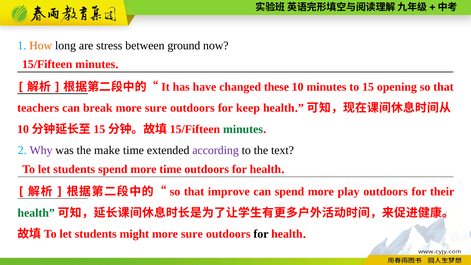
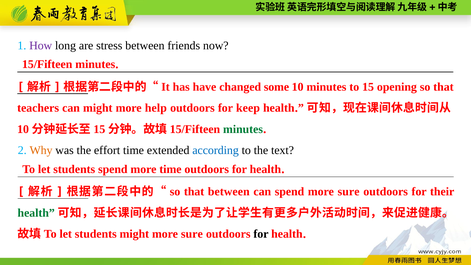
How colour: orange -> purple (41, 46)
ground: ground -> friends (184, 46)
these: these -> some (276, 87)
can break: break -> might (98, 108)
sure: sure -> help (156, 108)
Why colour: purple -> orange (41, 150)
make: make -> effort (107, 150)
according colour: purple -> blue (216, 150)
that improve: improve -> between (229, 192)
spend more play: play -> sure (349, 192)
